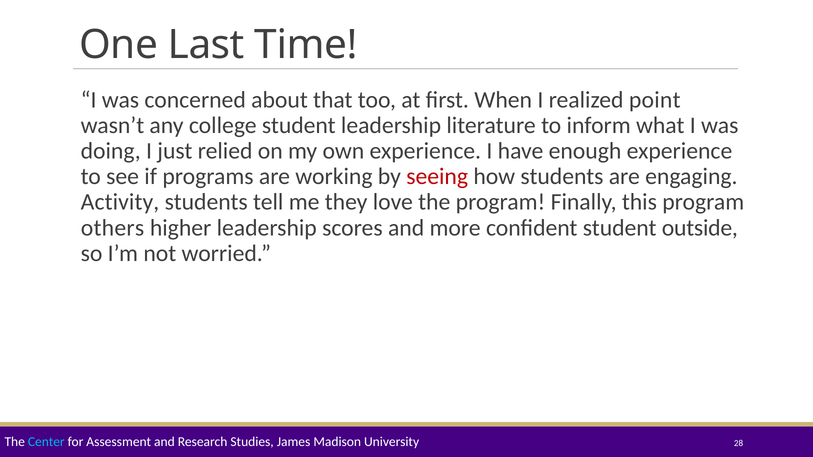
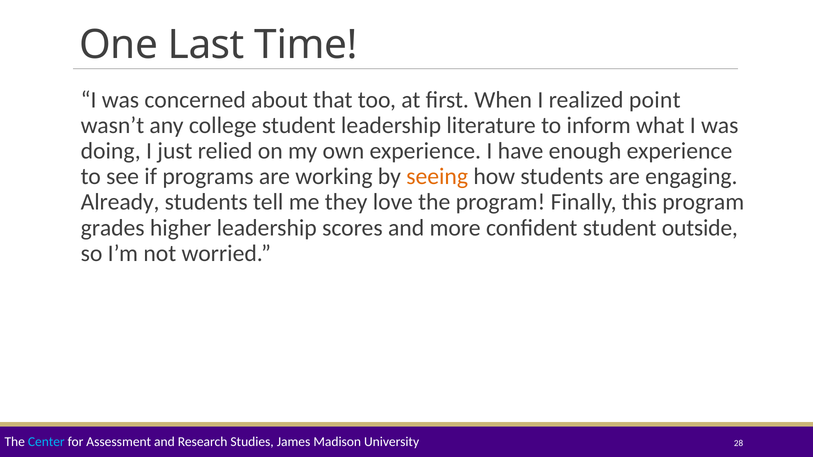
seeing colour: red -> orange (437, 177)
Activity: Activity -> Already (120, 202)
others: others -> grades (113, 228)
